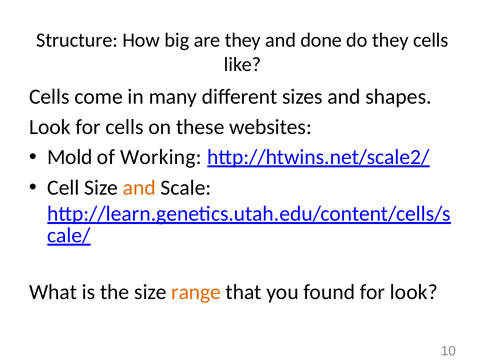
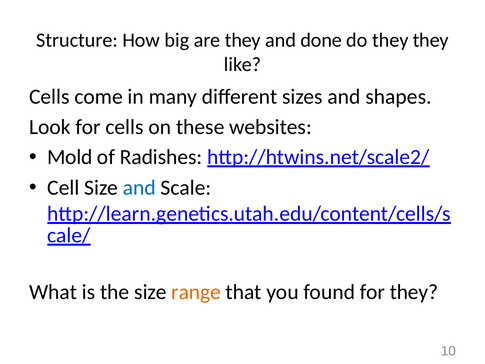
they cells: cells -> they (431, 40)
Working: Working -> Radishes (161, 157)
and colour: orange -> blue (139, 188)
for look: look -> they (414, 292)
